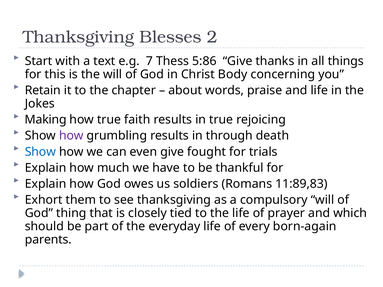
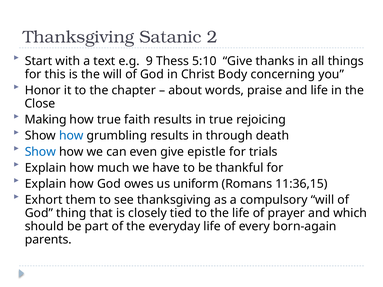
Blesses: Blesses -> Satanic (171, 37)
7: 7 -> 9 (149, 61)
5:86: 5:86 -> 5:10 (204, 61)
Retain: Retain -> Honor (43, 90)
Jokes: Jokes -> Close (40, 104)
how colour: purple -> blue (71, 136)
fought: fought -> epistle (207, 152)
soldiers: soldiers -> uniform (196, 184)
11:89,83: 11:89,83 -> 11:36,15 (301, 184)
